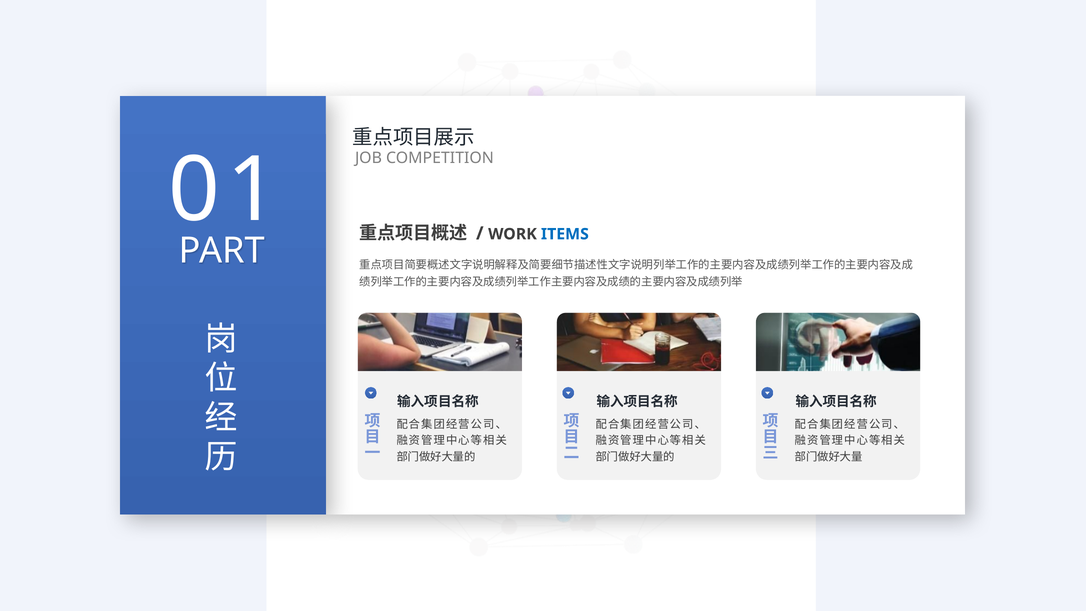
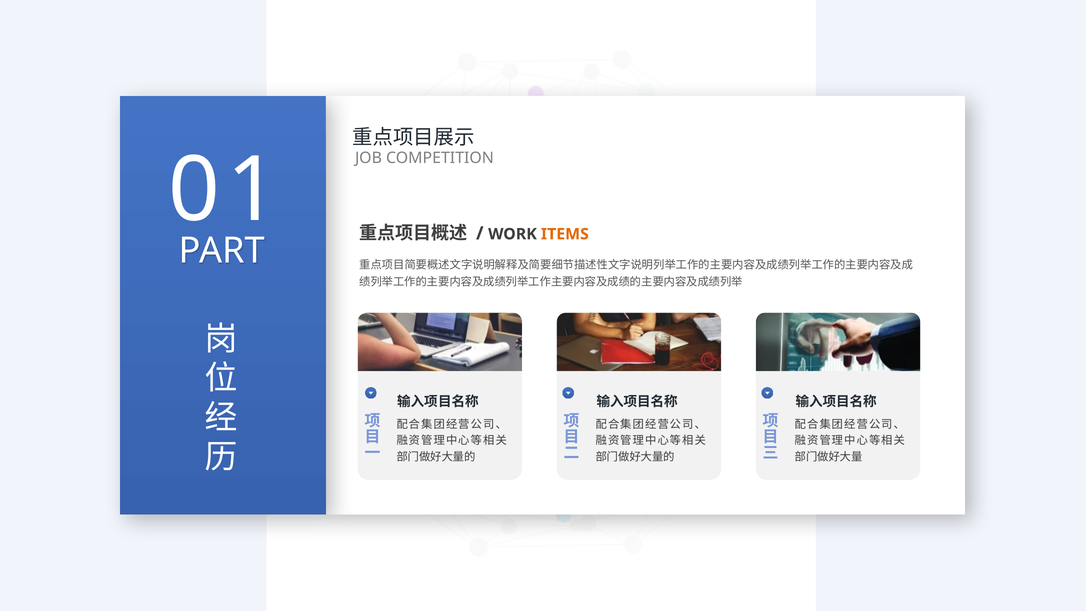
ITEMS colour: blue -> orange (565, 234)
